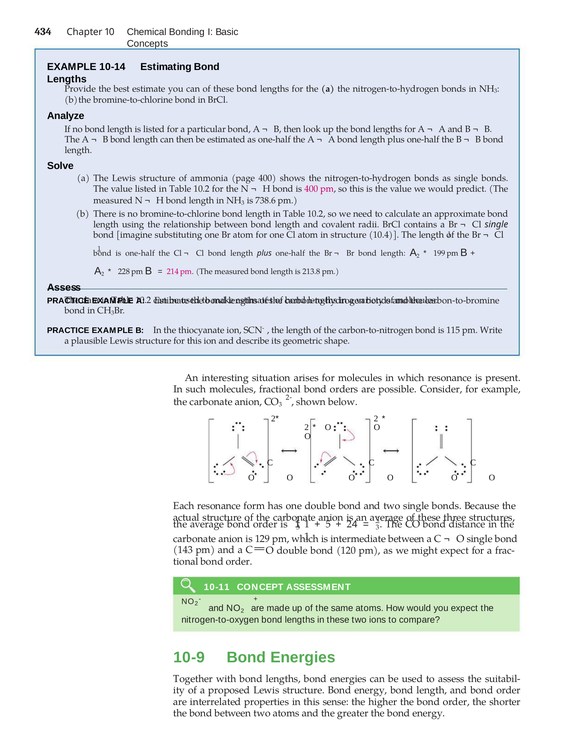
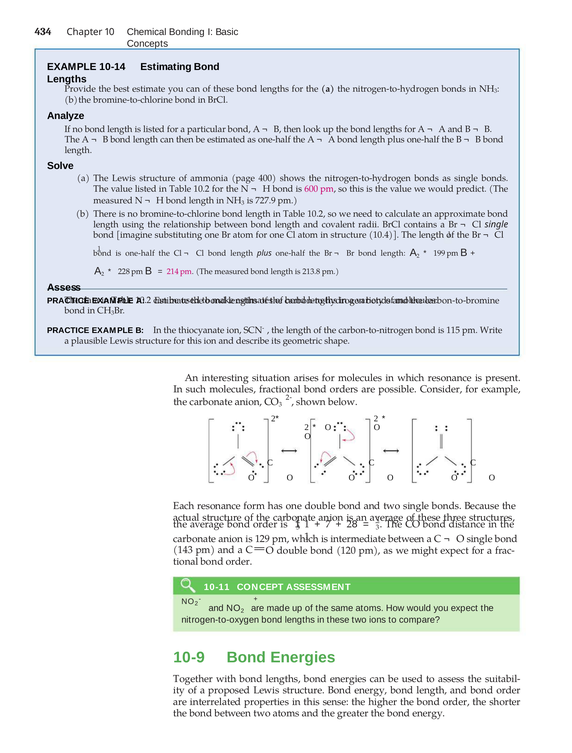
is 400: 400 -> 600 (311, 189)
738.6: 738.6 -> 727.9 (266, 201)
5: 5 -> 7 (328, 525)
4: 4 -> 8 (355, 525)
